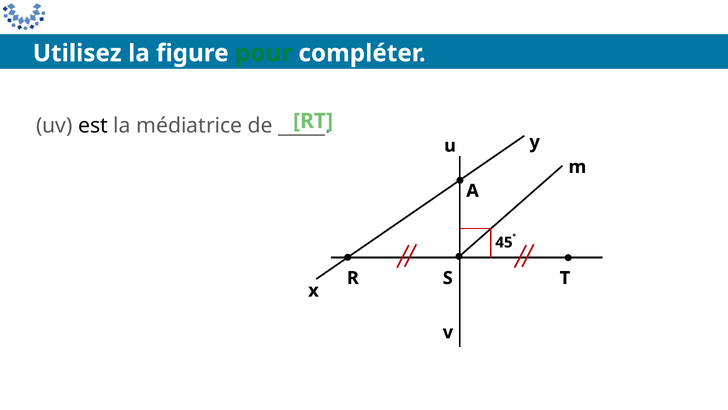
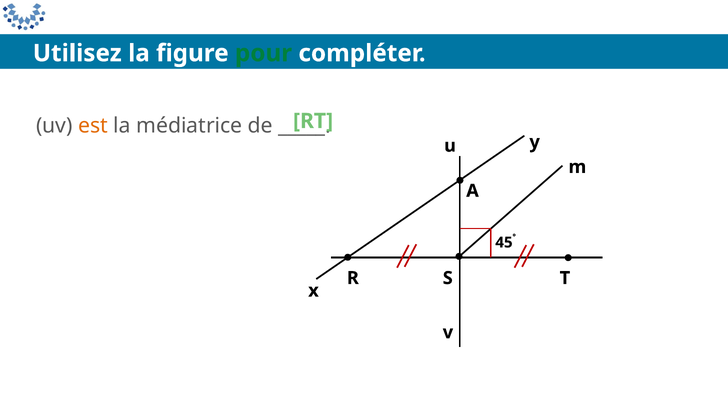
est colour: black -> orange (93, 125)
